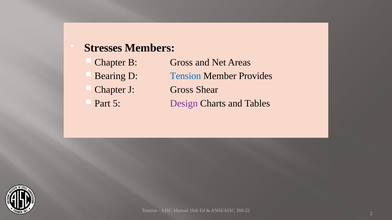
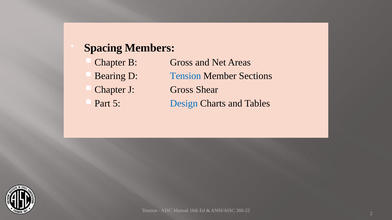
Stresses: Stresses -> Spacing (103, 48)
Provides: Provides -> Sections (256, 76)
Design colour: purple -> blue (184, 104)
